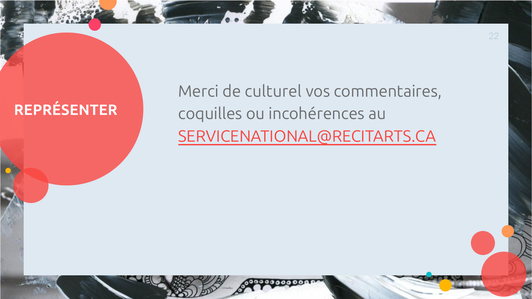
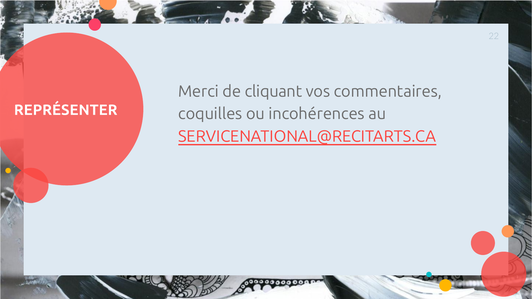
culturel: culturel -> cliquant (273, 92)
